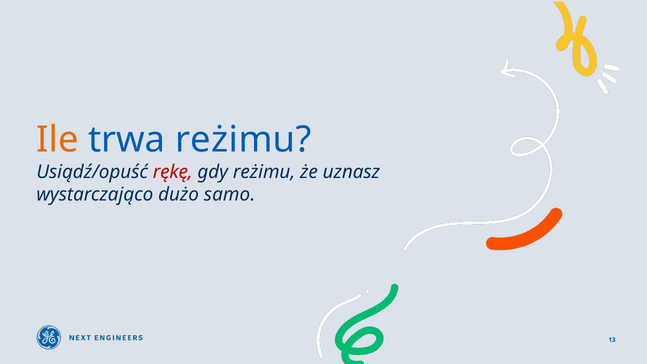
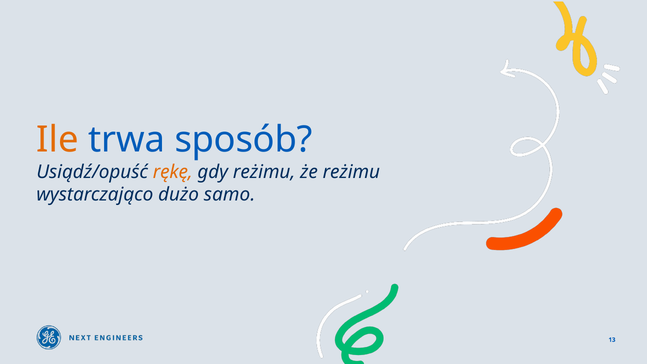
trwa reżimu: reżimu -> sposób (244, 140)
rękę colour: red -> orange (173, 172)
że uznasz: uznasz -> reżimu (351, 172)
